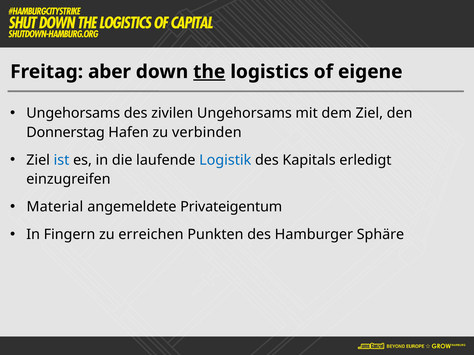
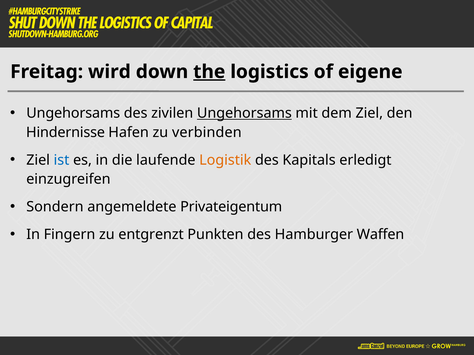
aber: aber -> wird (109, 72)
Ungehorsams underline: none -> present (244, 113)
Donnerstag: Donnerstag -> Hindernisse (66, 132)
Logistik colour: blue -> orange (225, 160)
Material: Material -> Sondern (55, 207)
erreichen: erreichen -> entgrenzt (151, 235)
Sphäre: Sphäre -> Waffen (380, 235)
